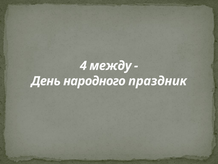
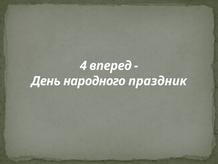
между: между -> вперед (111, 66)
